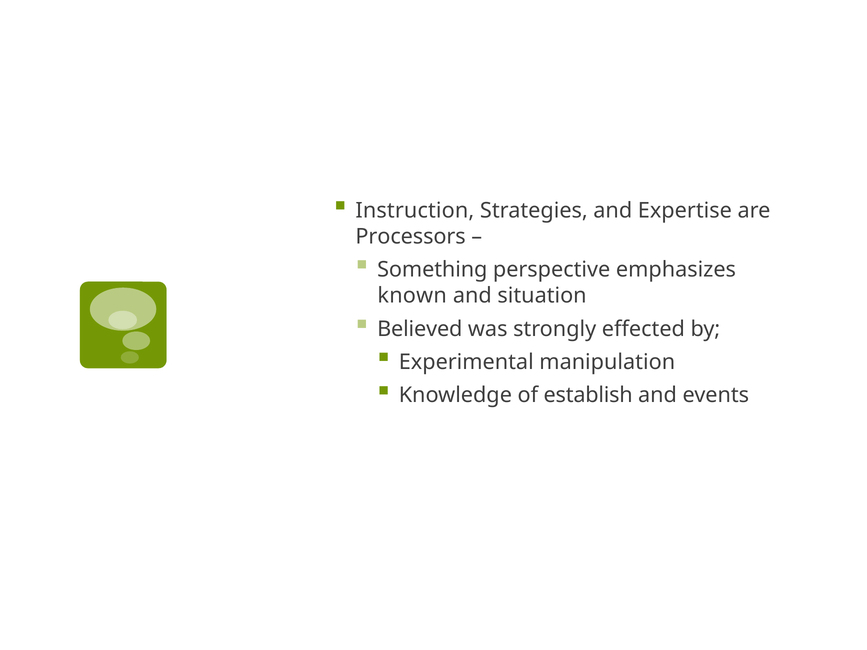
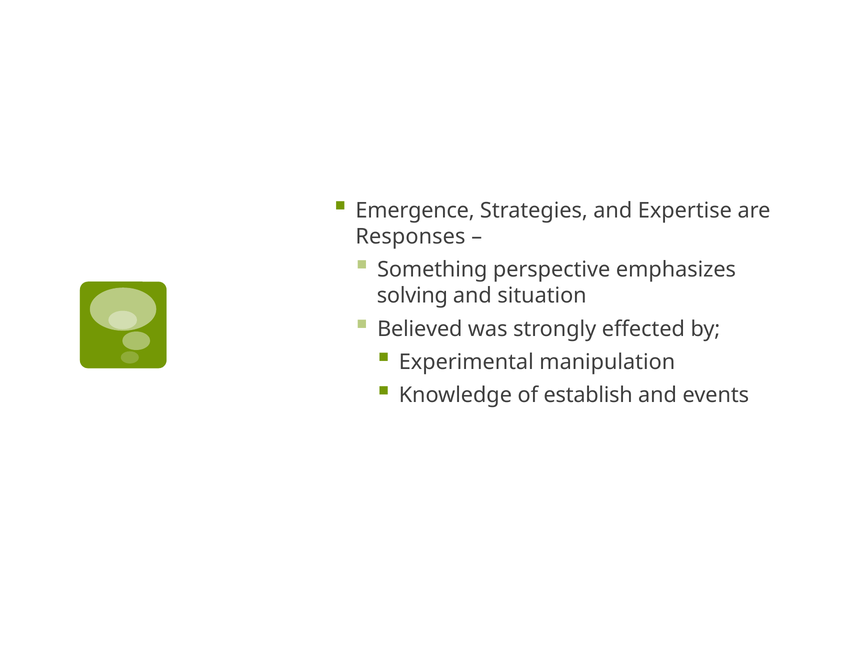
Instruction: Instruction -> Emergence (415, 210)
Processors: Processors -> Responses (410, 236)
known: known -> solving (412, 296)
